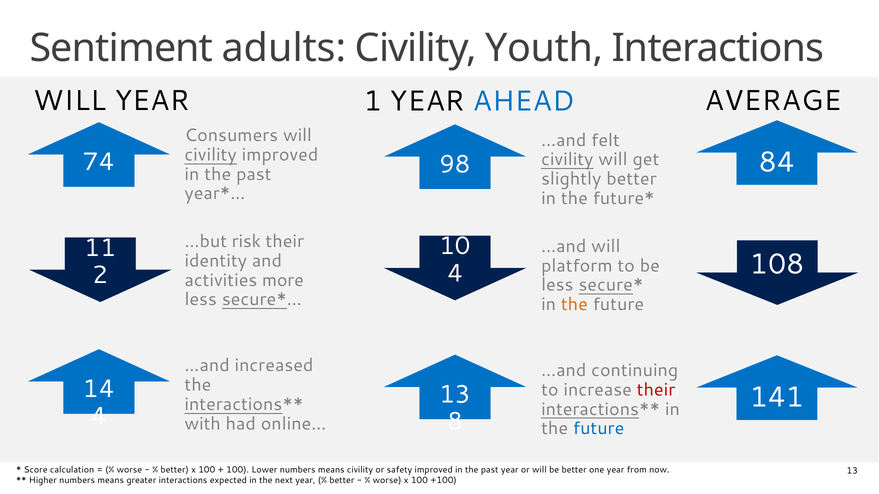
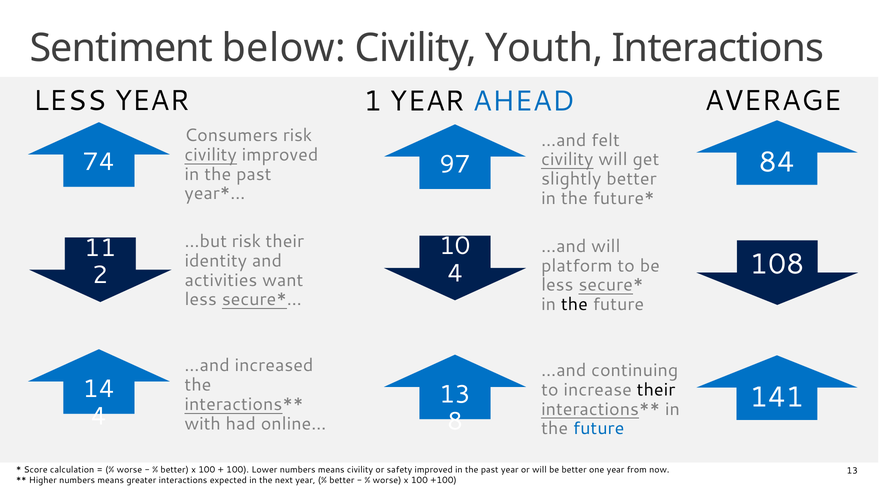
adults: adults -> below (284, 48)
WILL: WILL -> LESS (70, 101)
Consumers will: will -> risk (298, 135)
98: 98 -> 97 (455, 164)
more: more -> want (283, 280)
the colour: orange -> black (574, 305)
their colour: red -> black (656, 390)
